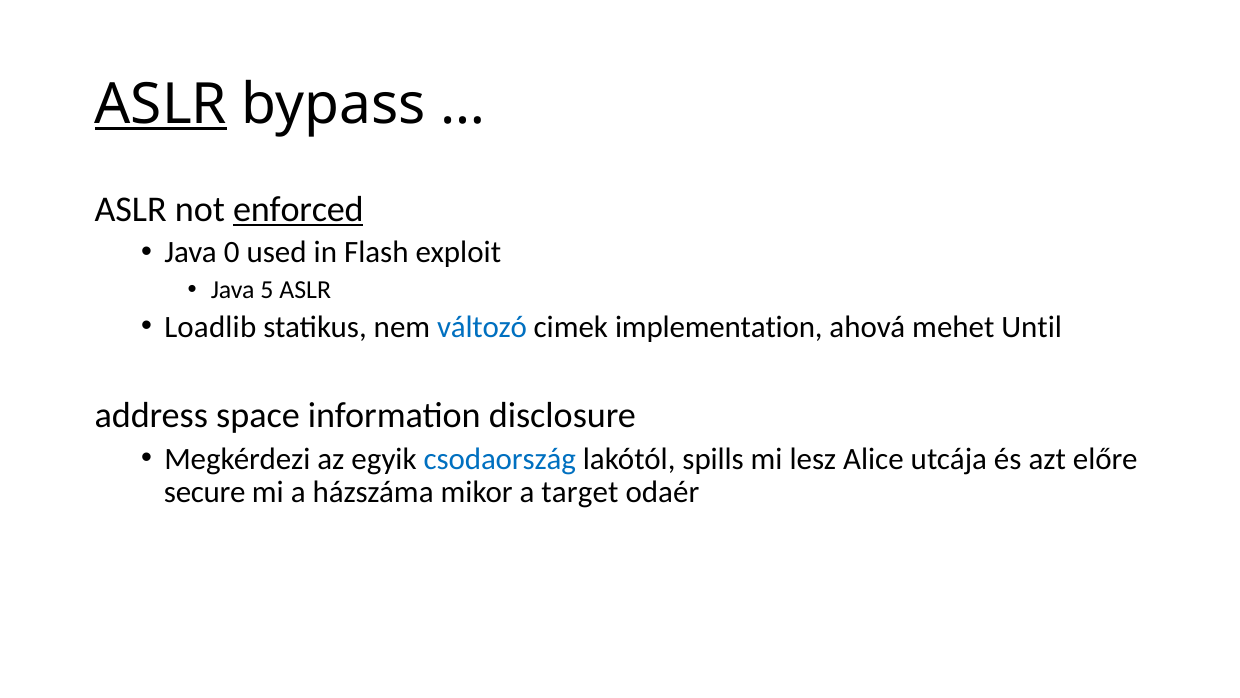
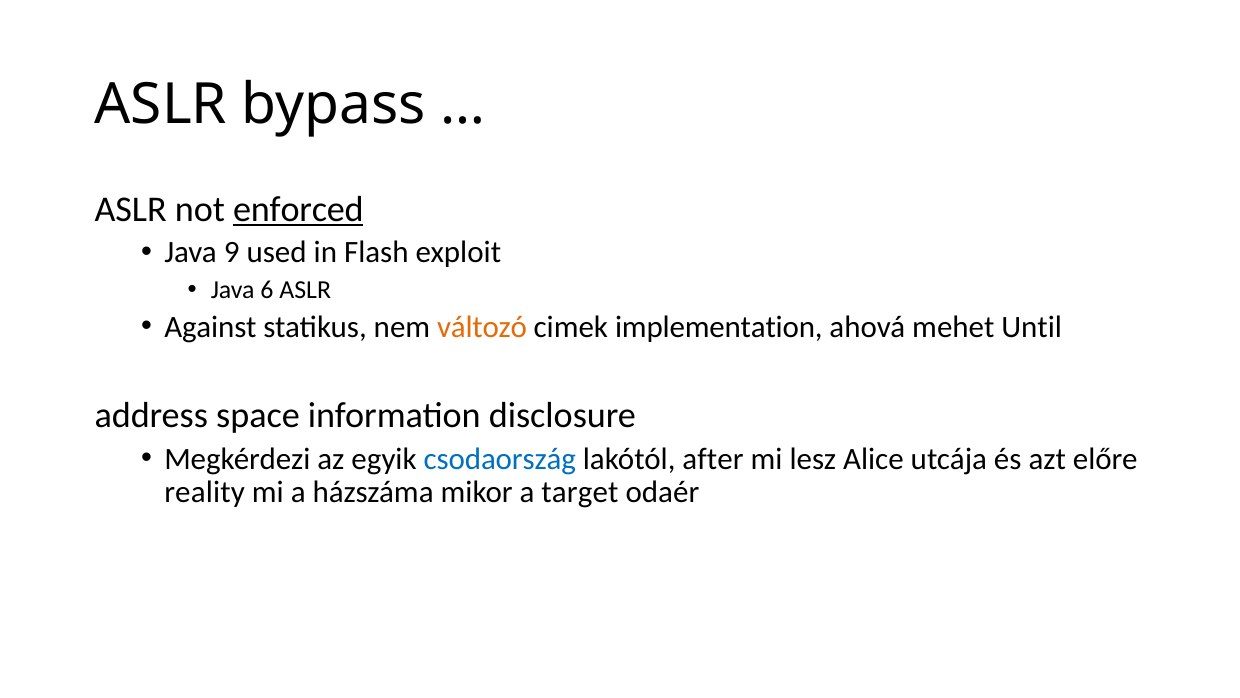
ASLR underline: present -> none (161, 104)
0: 0 -> 9 (232, 252)
5: 5 -> 6 (267, 290)
Loadlib: Loadlib -> Against (210, 327)
változó colour: blue -> orange (482, 327)
spills: spills -> after (713, 458)
secure: secure -> reality (205, 492)
